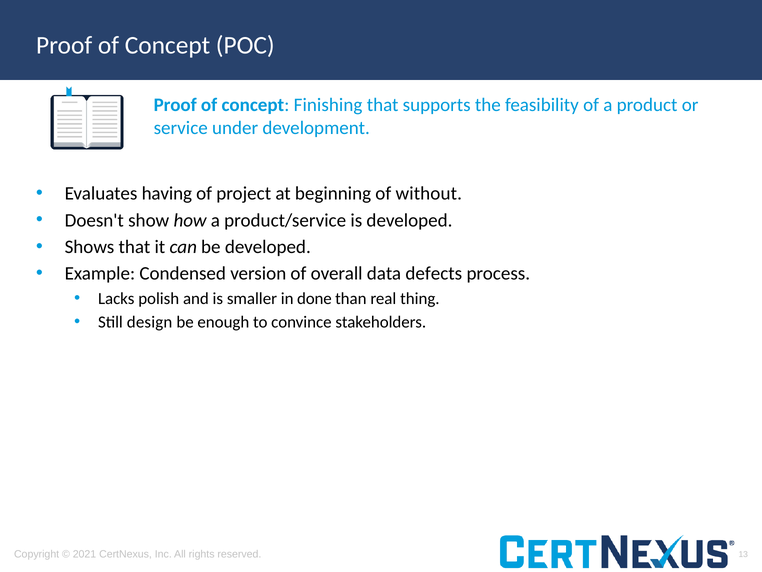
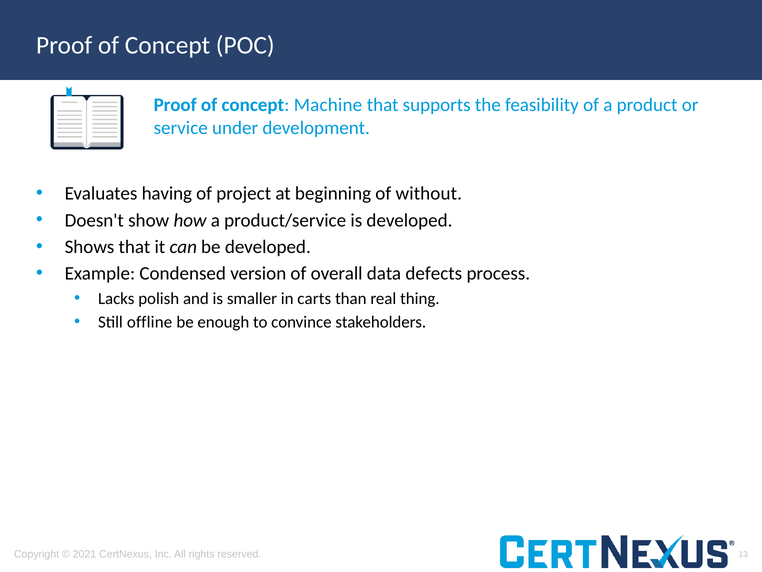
Finishing: Finishing -> Machine (328, 105)
done: done -> carts (314, 298)
design: design -> offline (150, 322)
